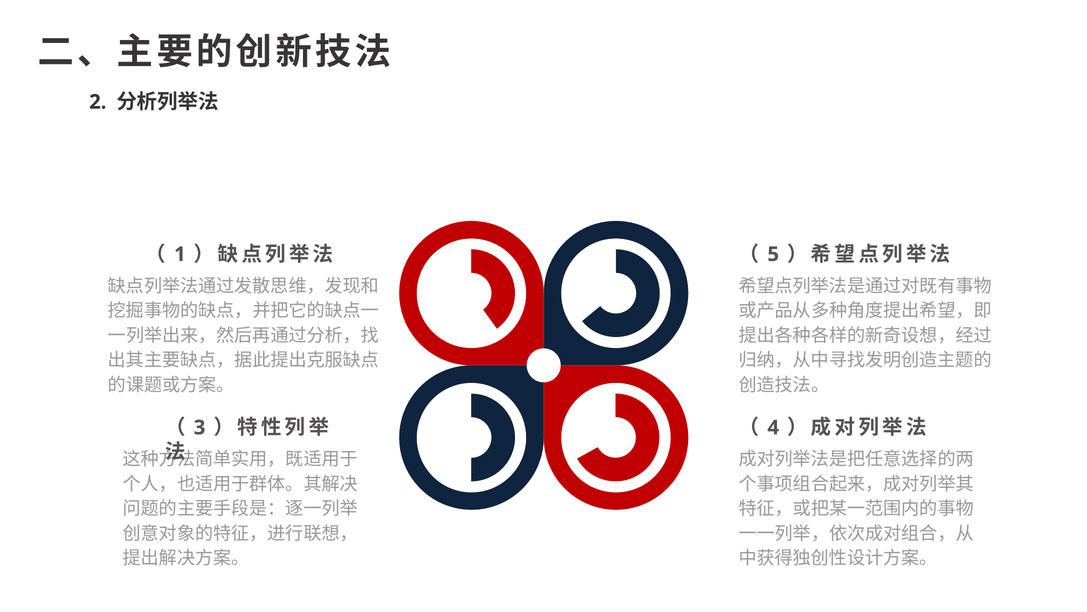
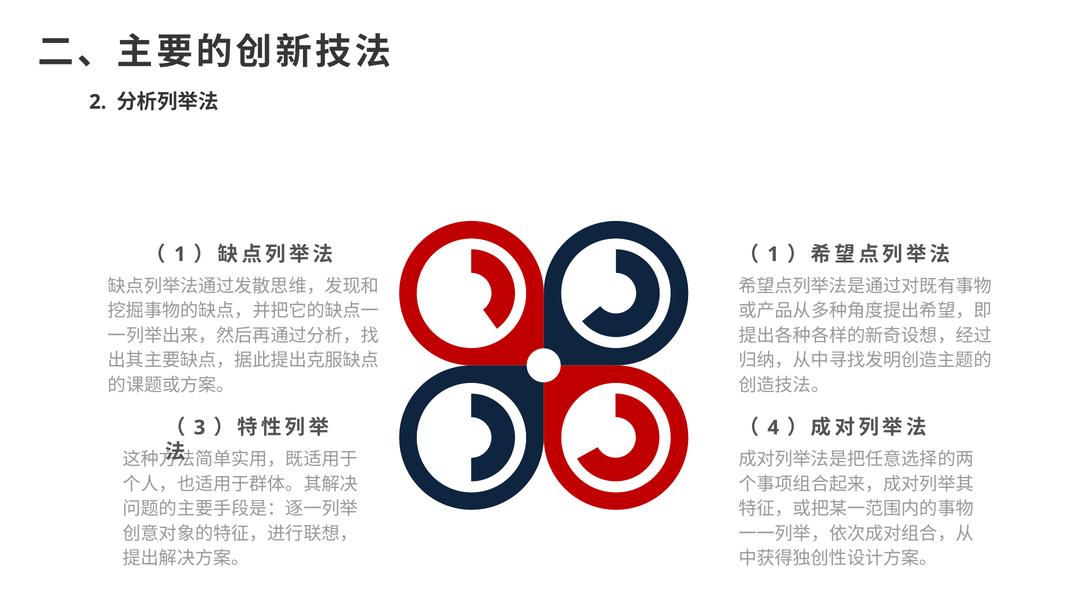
5: 5 -> 1 (773, 254)
